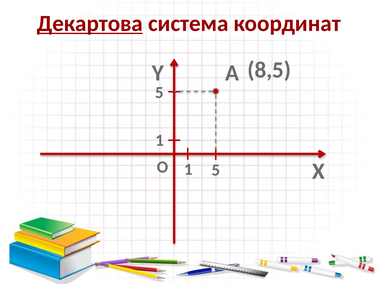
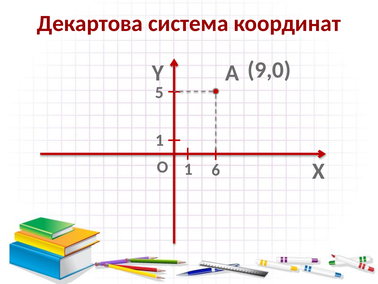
Декартова underline: present -> none (90, 23)
8,5: 8,5 -> 9,0 (269, 70)
О 5: 5 -> 6 (216, 170)
